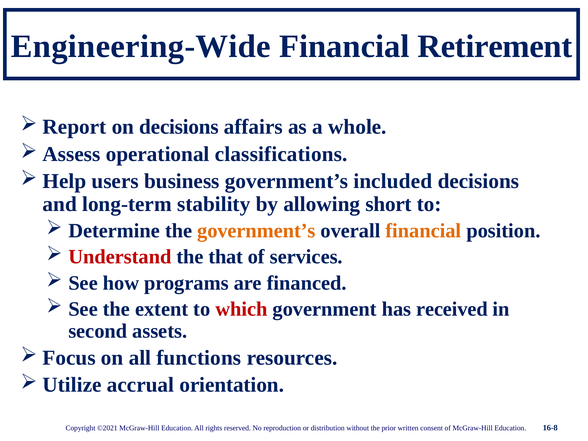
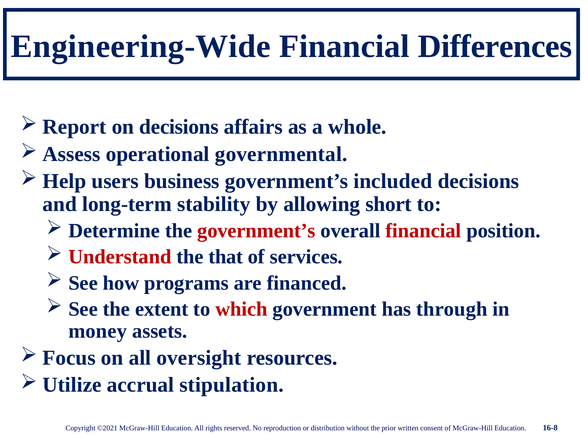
Retirement: Retirement -> Differences (495, 46)
classifications: classifications -> governmental (281, 154)
government’s colour: orange -> red (256, 231)
financial colour: orange -> red (423, 231)
received: received -> through (452, 309)
second: second -> money (98, 331)
functions: functions -> oversight (199, 358)
orientation: orientation -> stipulation (232, 385)
